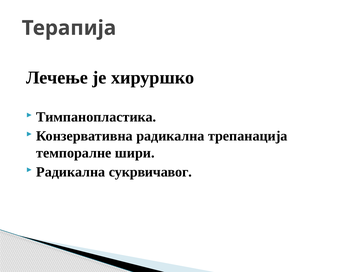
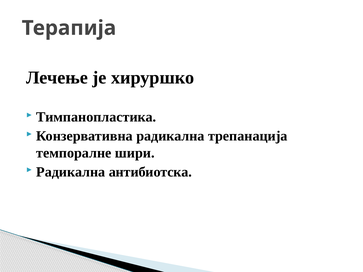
сукрвичавог: сукрвичавог -> антибиотска (150, 172)
